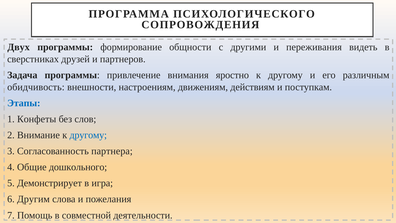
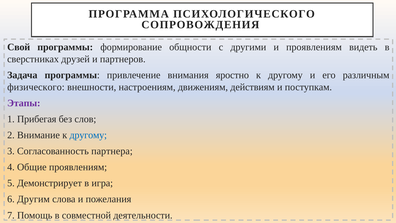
Двух: Двух -> Свой (19, 47)
и переживания: переживания -> проявлениям (314, 47)
обидчивость: обидчивость -> физического (36, 87)
Этапы colour: blue -> purple (24, 103)
Конфеты: Конфеты -> Прибегая (37, 119)
Общие дошкольного: дошкольного -> проявлениям (78, 167)
